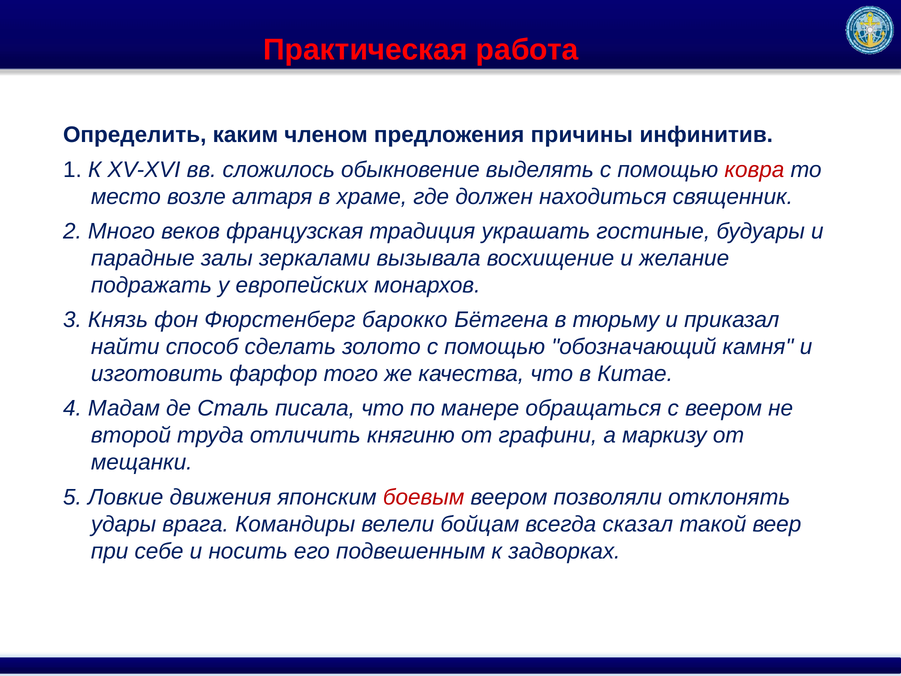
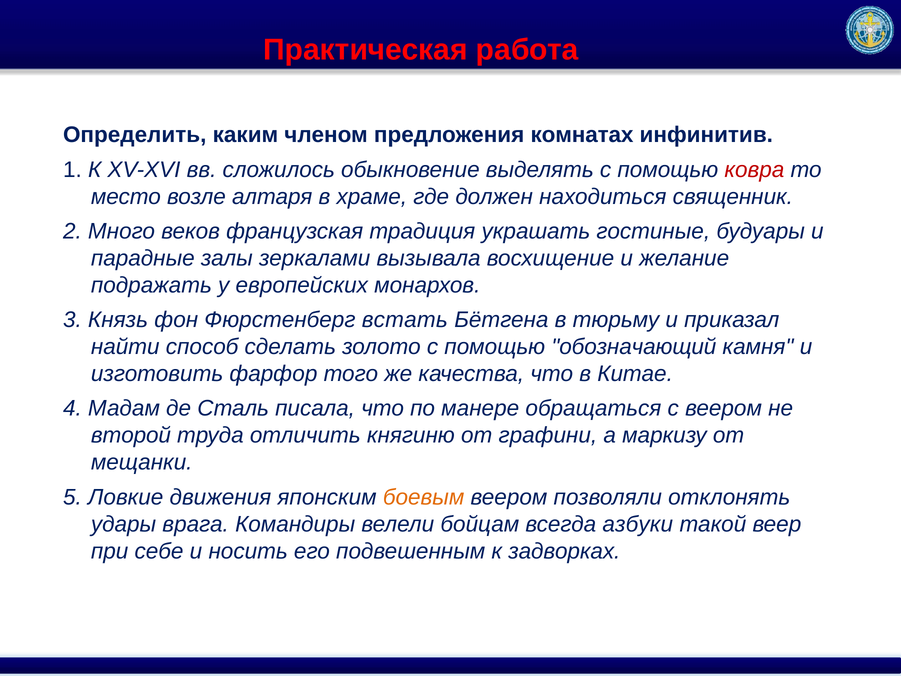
причины: причины -> комнатах (582, 135)
барокко: барокко -> встать (405, 320)
боевым colour: red -> orange (424, 497)
сказал: сказал -> азбуки (638, 524)
